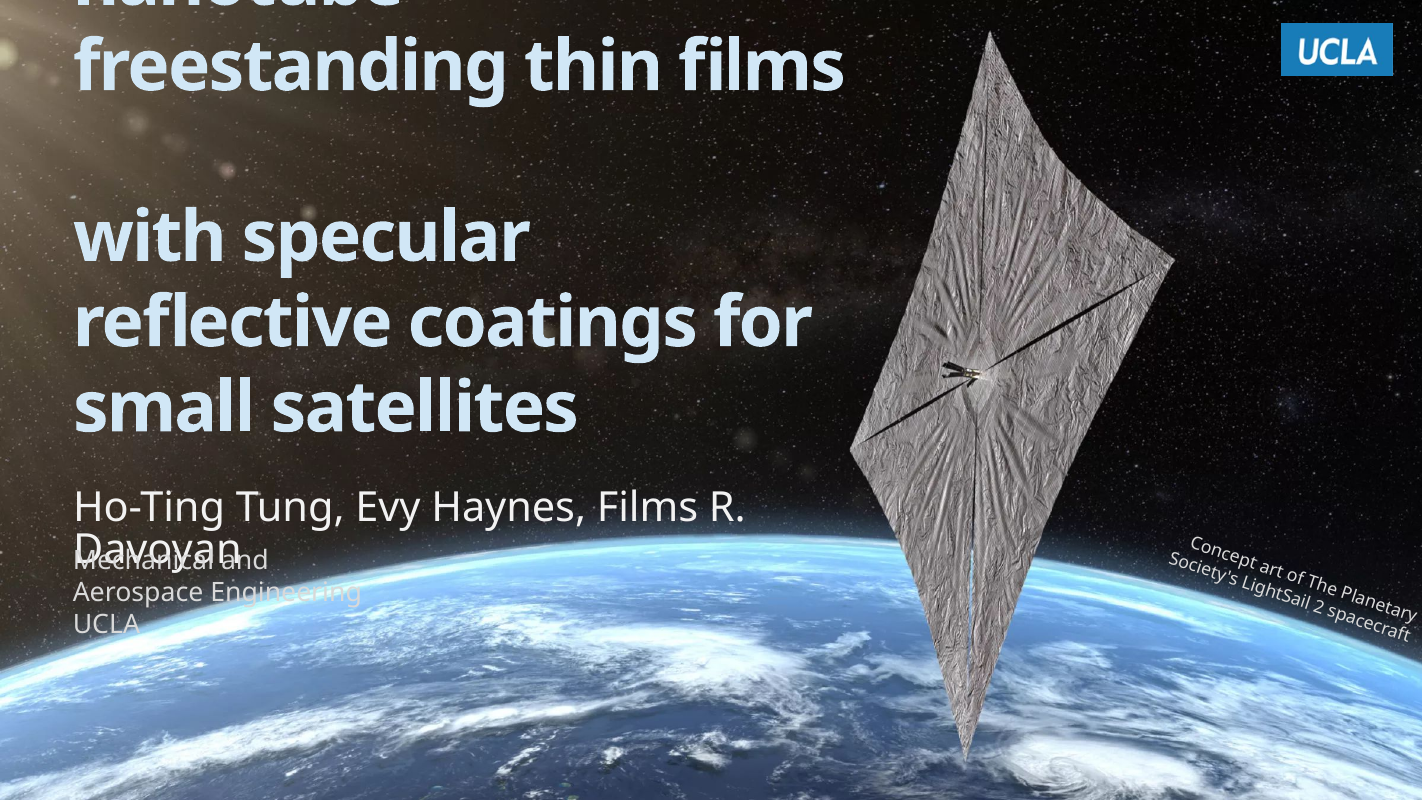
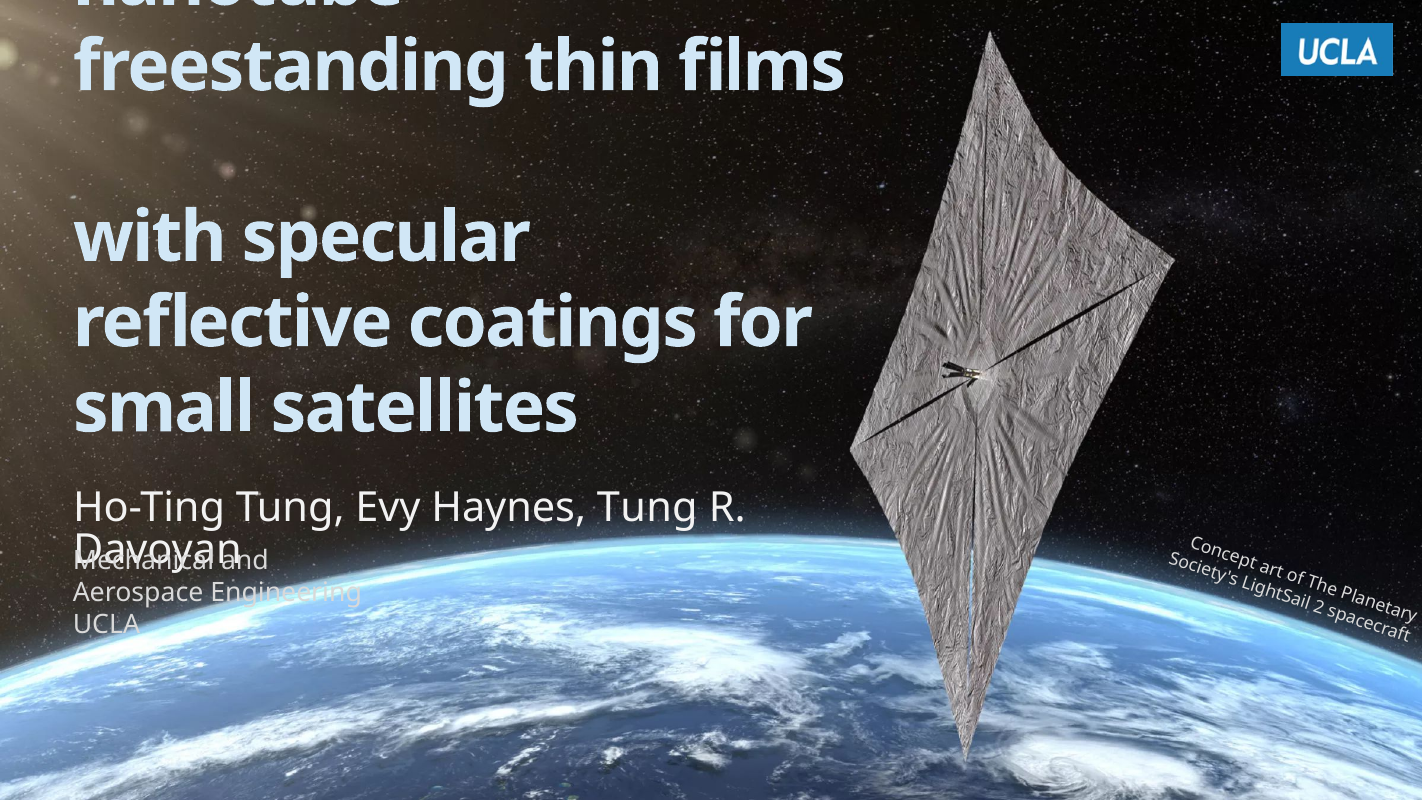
Haynes Films: Films -> Tung (647, 508)
